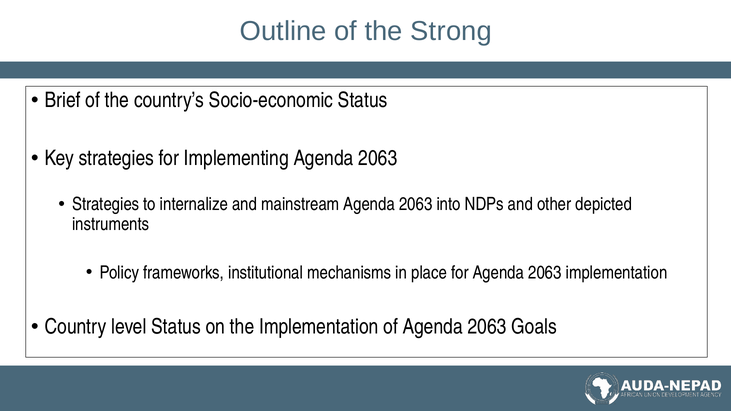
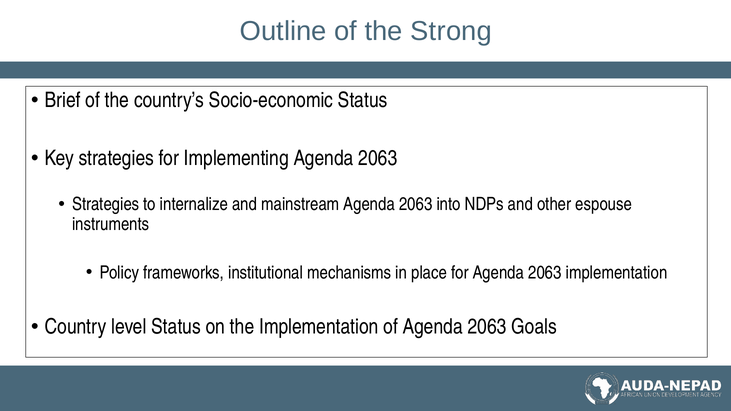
depicted: depicted -> espouse (604, 204)
